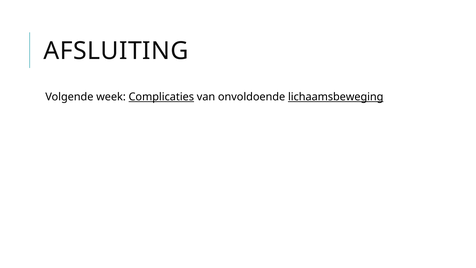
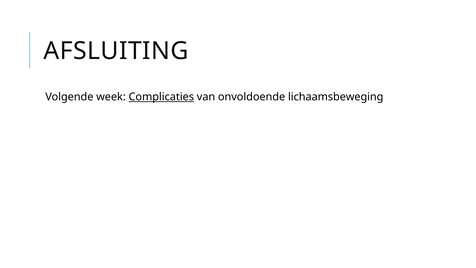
lichaamsbeweging underline: present -> none (336, 97)
